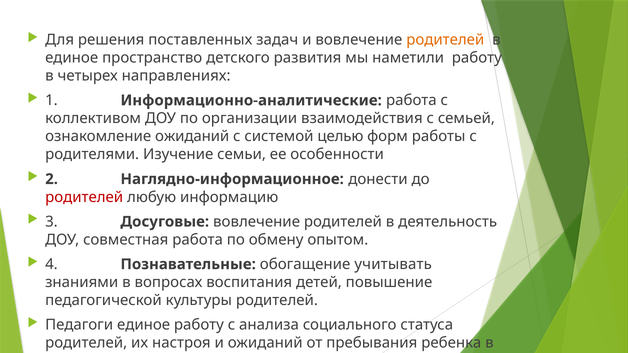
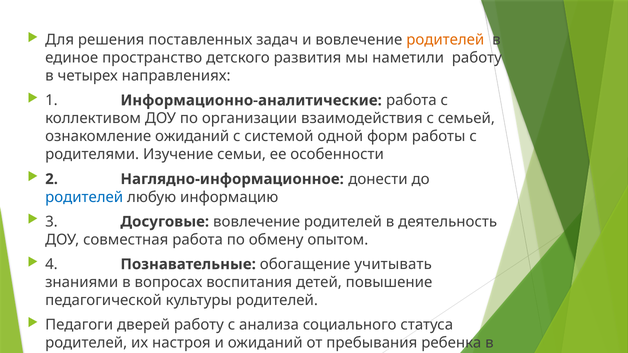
целью: целью -> одной (340, 137)
родителей colour: red -> blue (84, 197)
Педагоги единое: единое -> дверей (144, 325)
